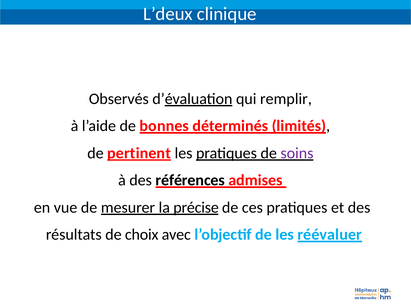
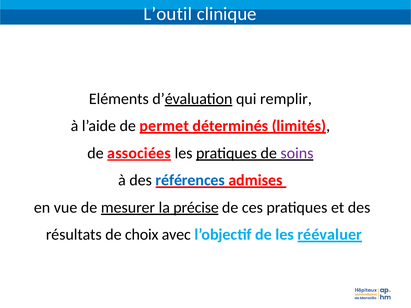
L’deux: L’deux -> L’outil (168, 14)
Observés: Observés -> Eléments (119, 99)
bonnes: bonnes -> permet (164, 126)
pertinent: pertinent -> associées (139, 153)
références colour: black -> blue (190, 180)
